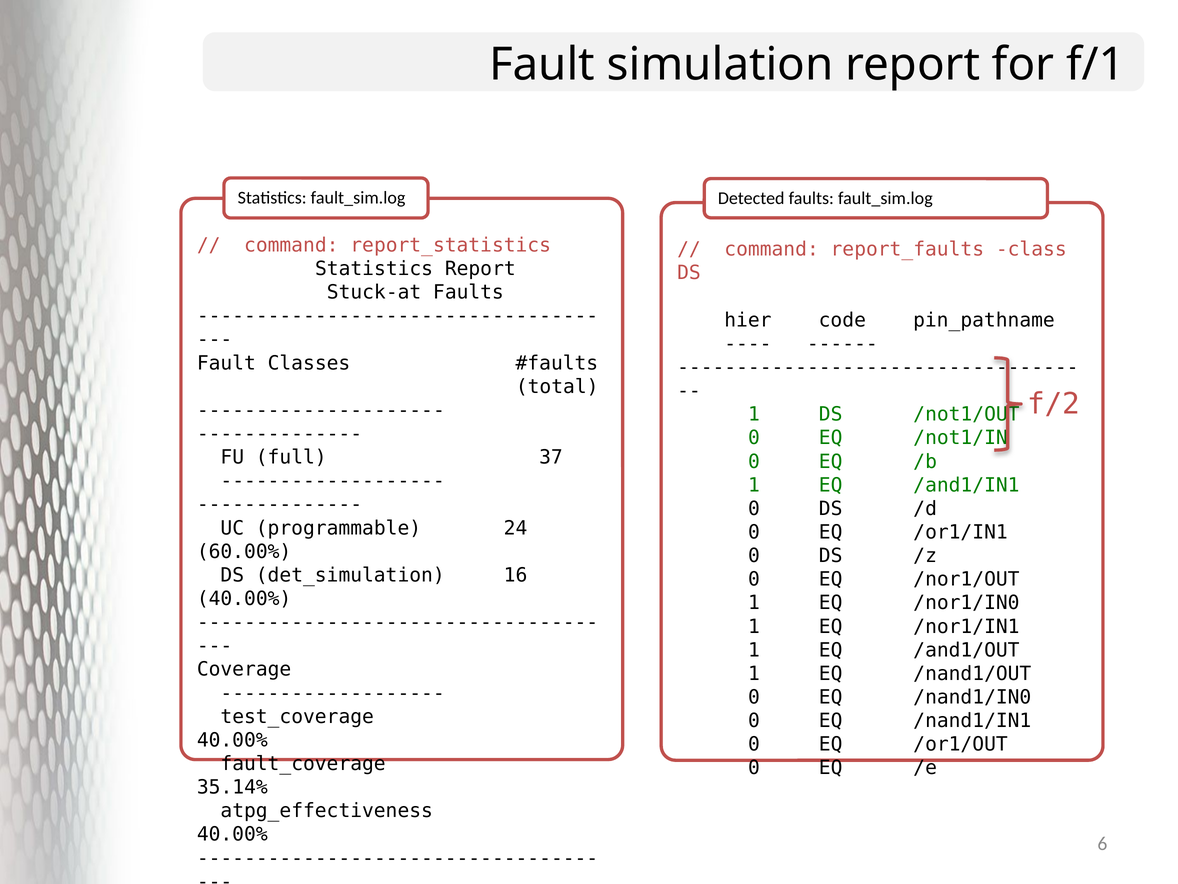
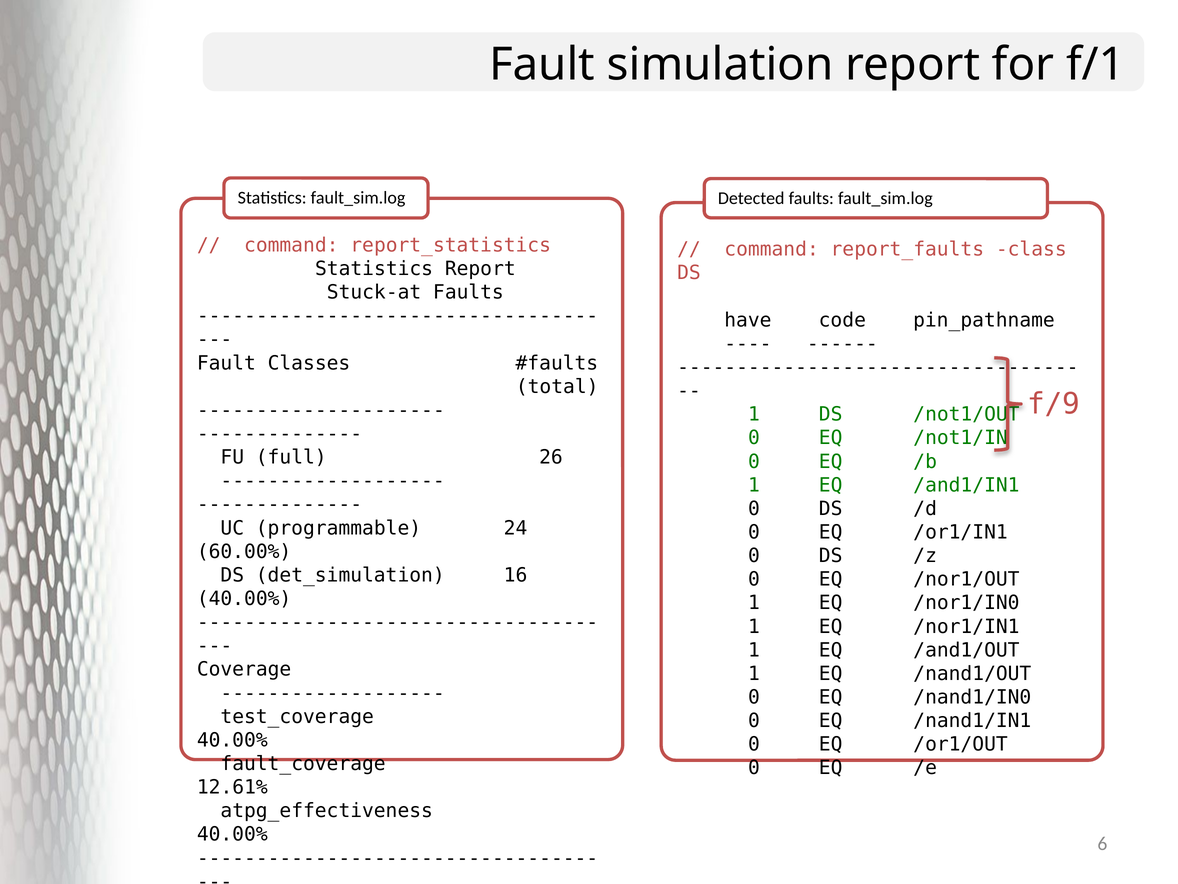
hier: hier -> have (748, 320)
f/2: f/2 -> f/9 (1054, 404)
37: 37 -> 26 (551, 457)
35.14%: 35.14% -> 12.61% (232, 787)
